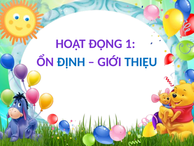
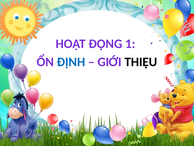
THIỆU colour: blue -> black (141, 62)
